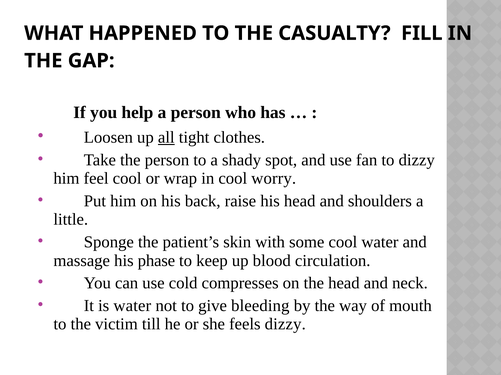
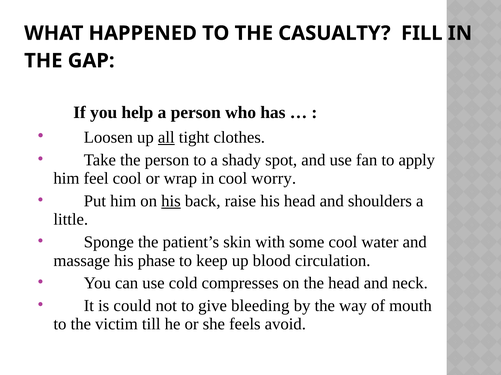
to dizzy: dizzy -> apply (417, 160)
his underline: none -> present (171, 201)
is water: water -> could (132, 306)
feels dizzy: dizzy -> avoid (285, 325)
